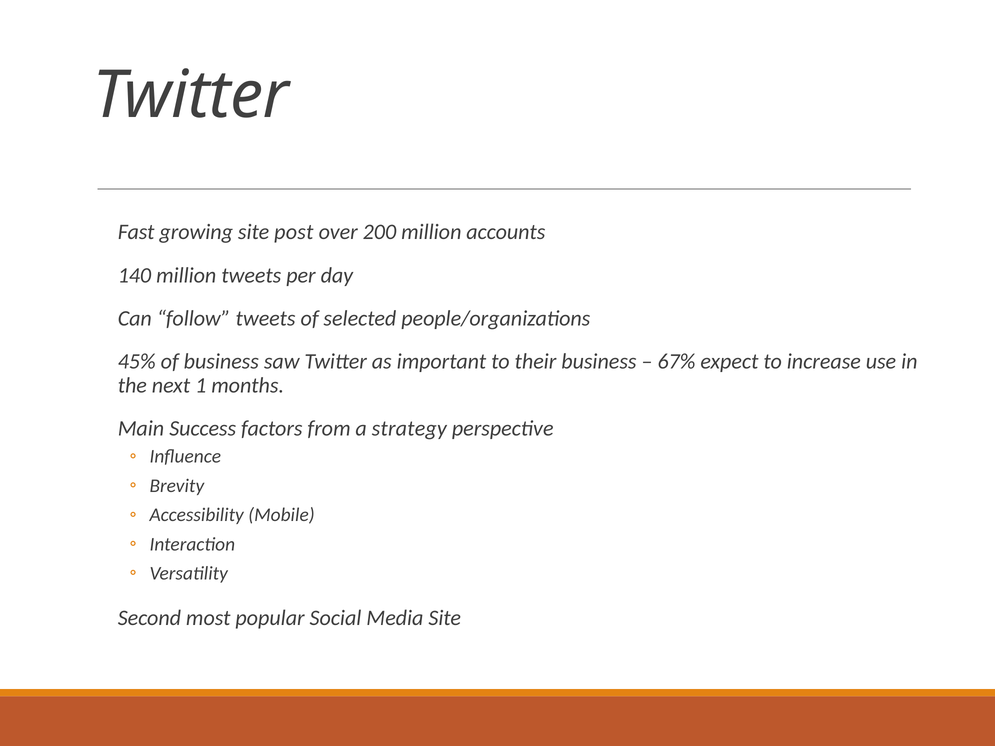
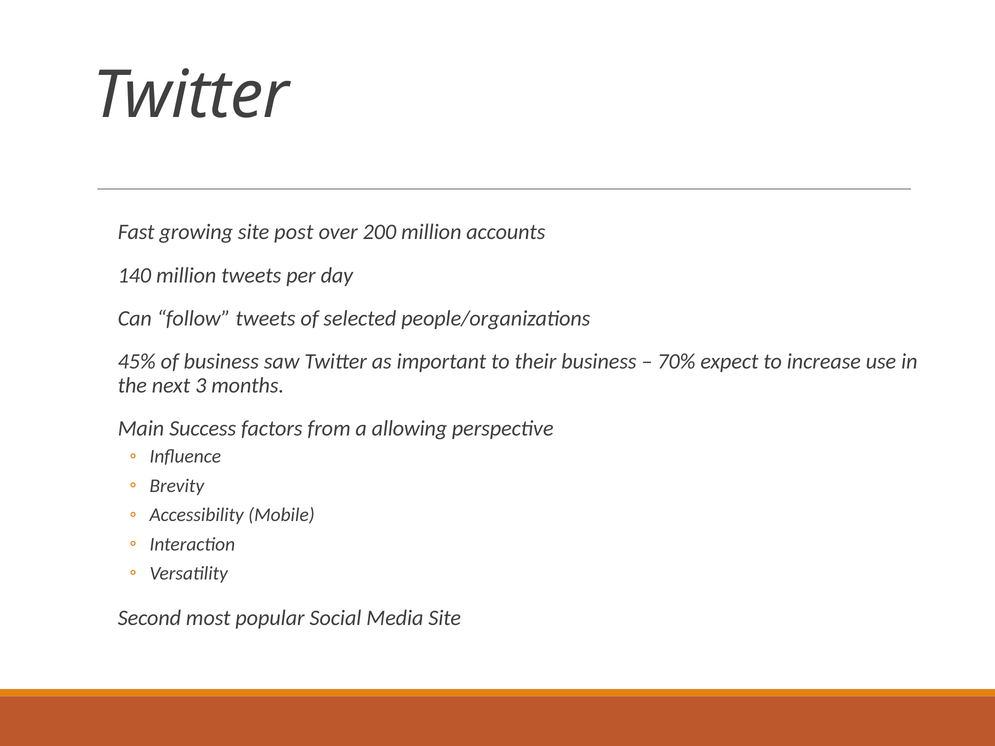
67%: 67% -> 70% (676, 362)
1: 1 -> 3 (201, 386)
strategy: strategy -> allowing (409, 429)
